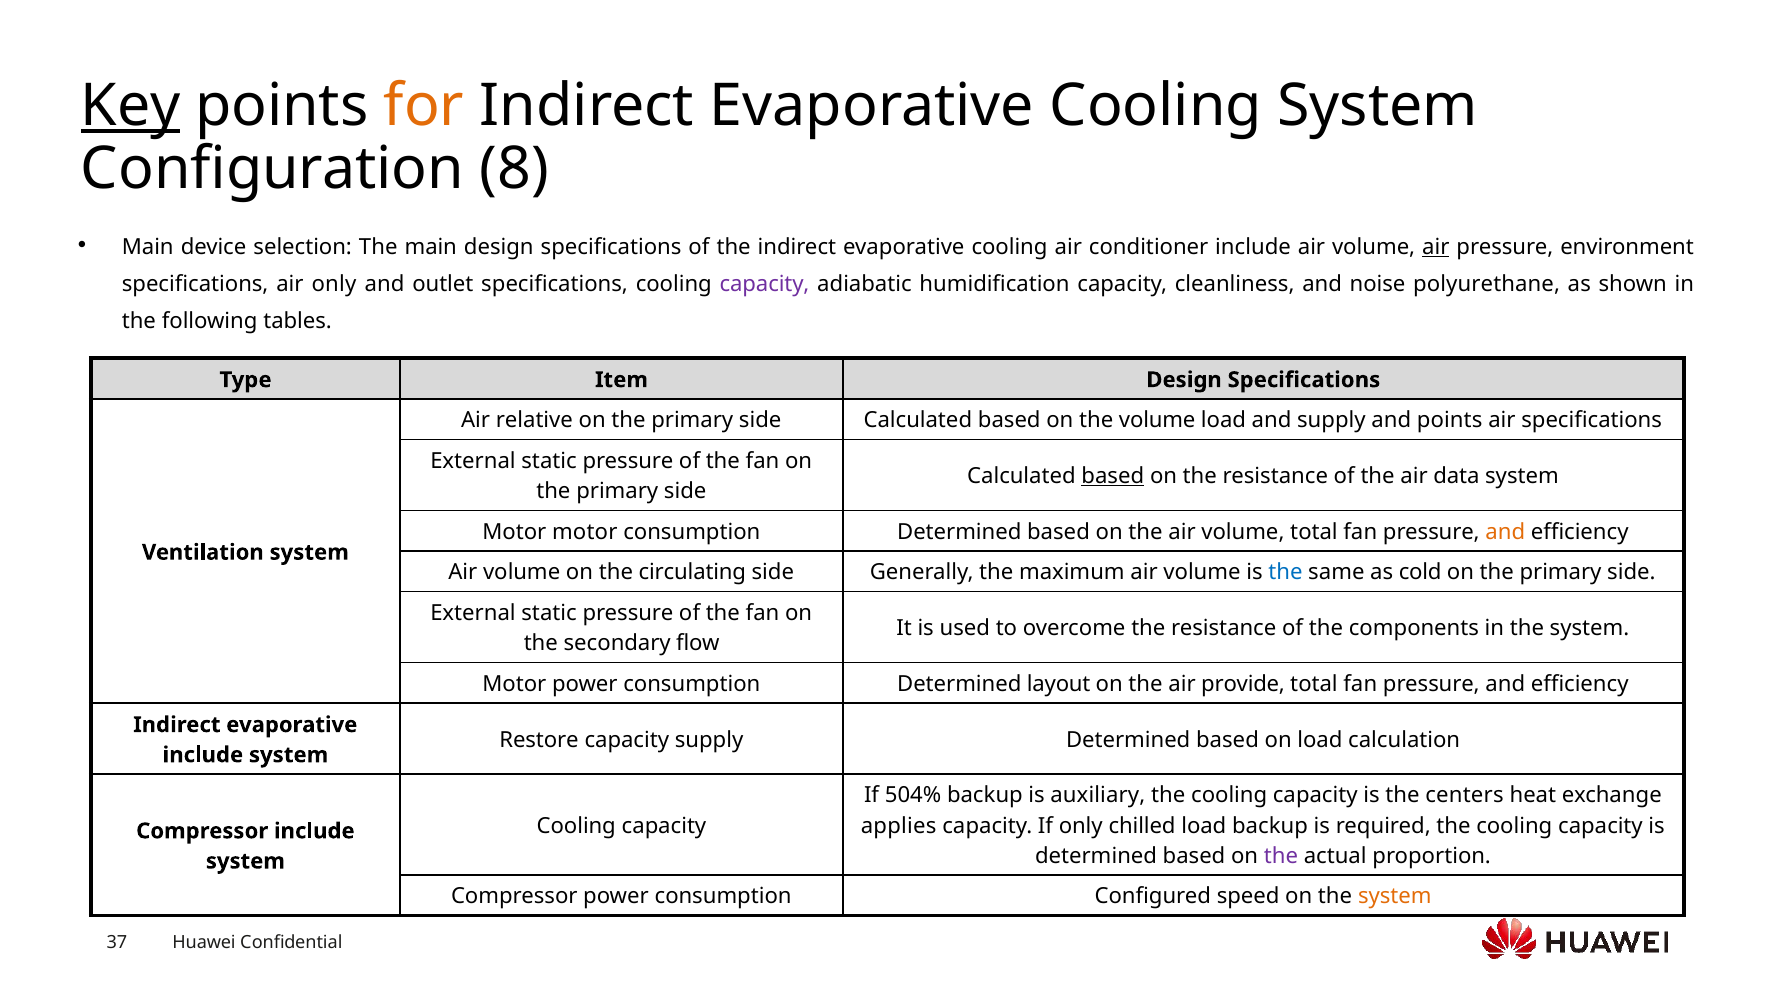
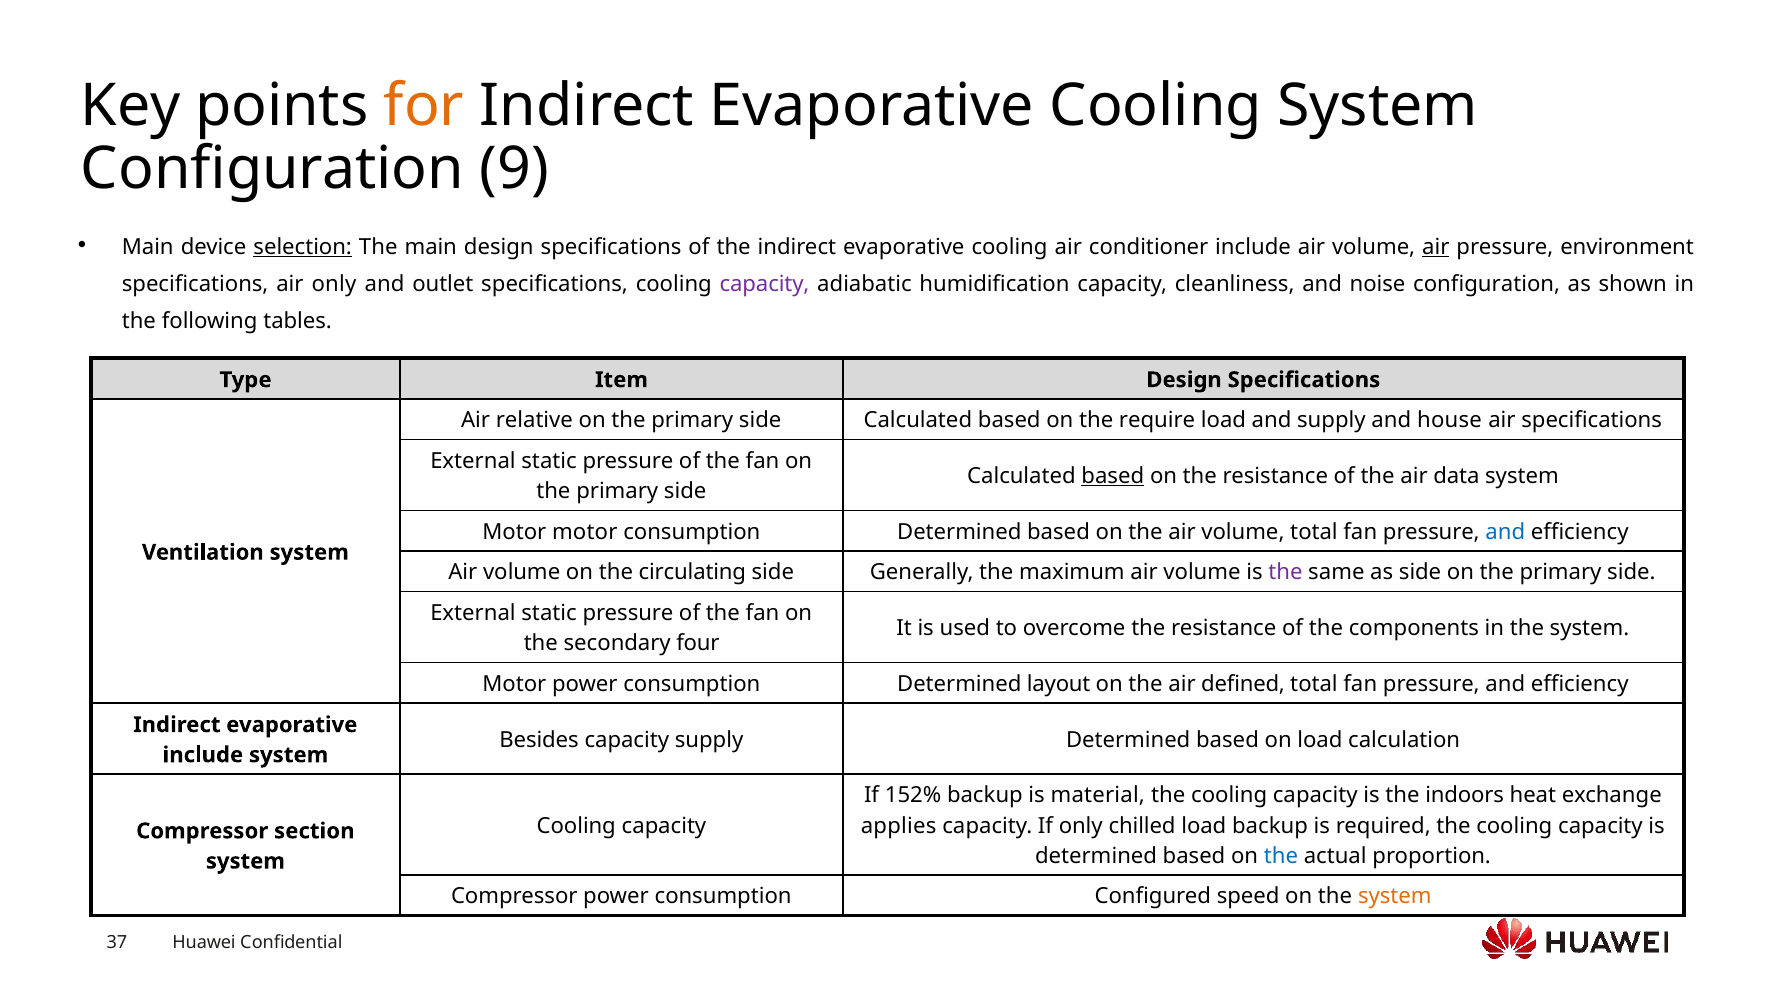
Key underline: present -> none (131, 106)
8: 8 -> 9 (514, 169)
selection underline: none -> present (303, 247)
noise polyurethane: polyurethane -> configuration (1487, 284)
the volume: volume -> require (1157, 421)
and points: points -> house (1450, 421)
and colour: orange -> blue (1505, 532)
the colour: blue -> purple (1285, 573)
as cold: cold -> side (1420, 573)
flow: flow -> four (698, 644)
provide: provide -> defined (1243, 684)
Restore: Restore -> Besides (539, 740)
504%: 504% -> 152% (913, 796)
auxiliary: auxiliary -> material (1098, 796)
centers: centers -> indoors (1465, 796)
Compressor include: include -> section (314, 831)
the colour: purple -> blue (1281, 856)
